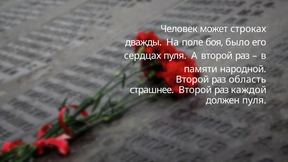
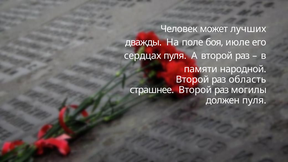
строках: строках -> лучших (248, 29)
было: было -> июле (238, 42)
каждой: каждой -> могилы (249, 90)
